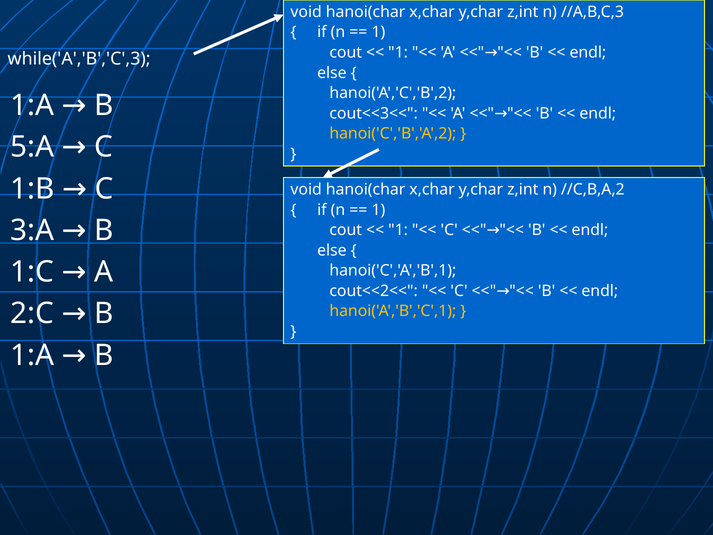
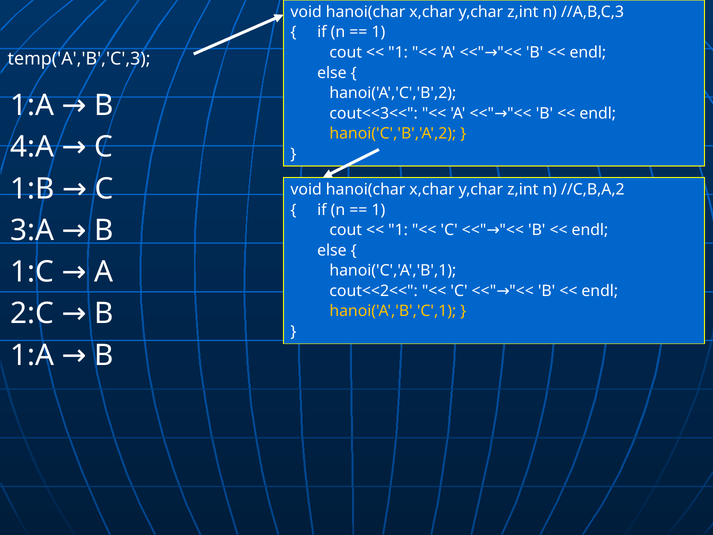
while('A','B','C',3: while('A','B','C',3 -> temp('A','B','C',3 (79, 59)
5:A: 5:A -> 4:A (32, 147)
